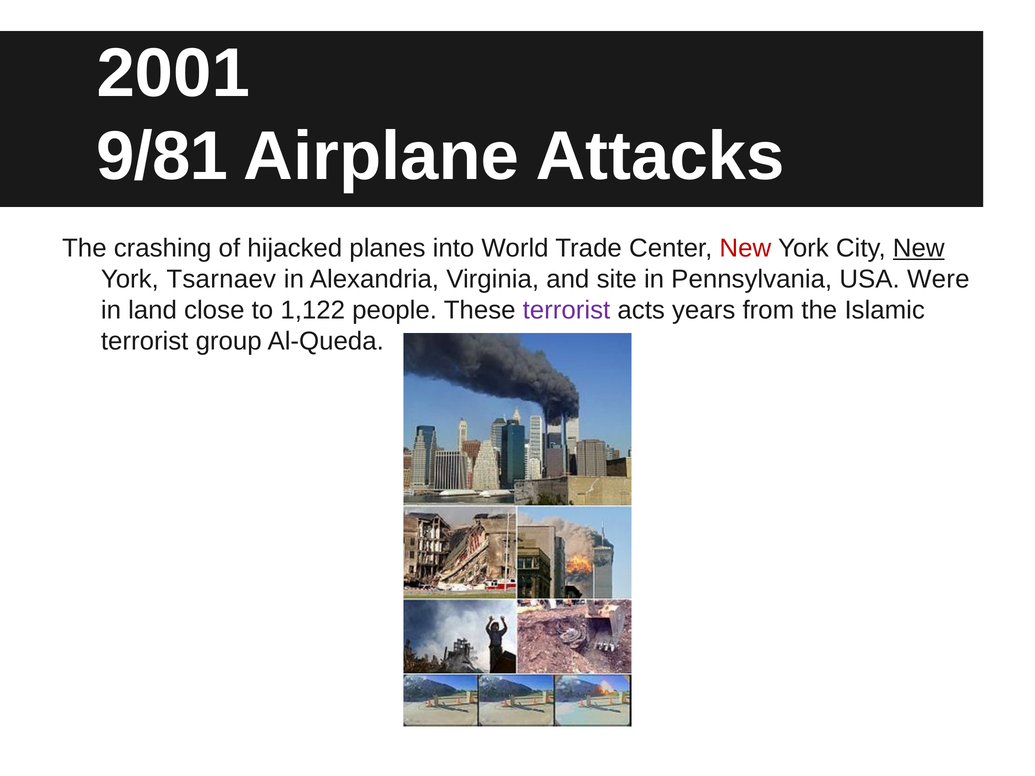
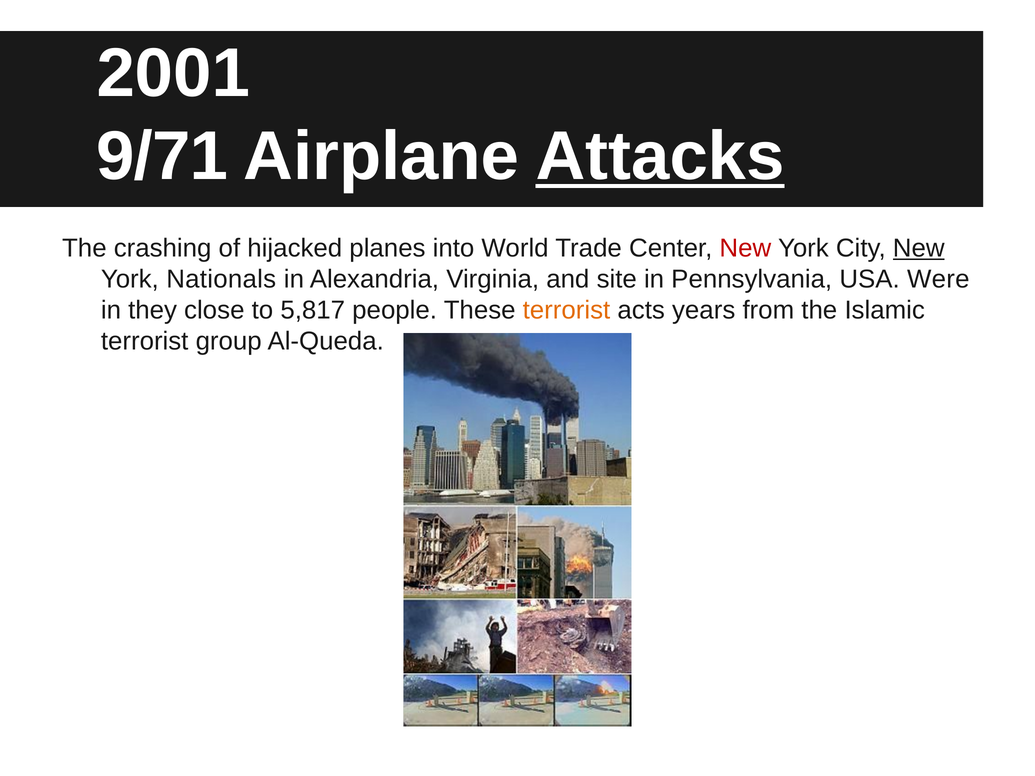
9/81: 9/81 -> 9/71 (162, 156)
Attacks underline: none -> present (660, 156)
Tsarnaev: Tsarnaev -> Nationals (221, 279)
land: land -> they (153, 310)
1,122: 1,122 -> 5,817 (313, 310)
terrorist colour: purple -> orange (566, 310)
